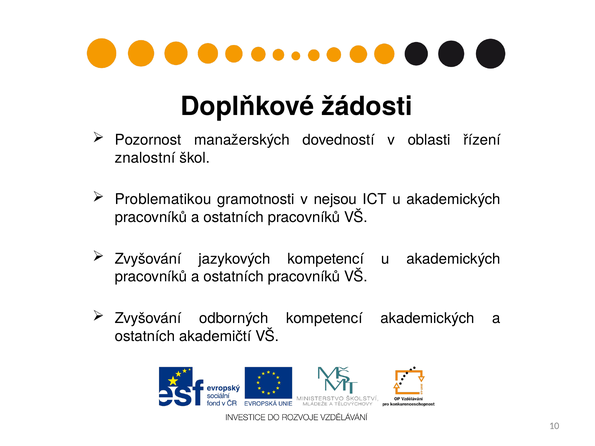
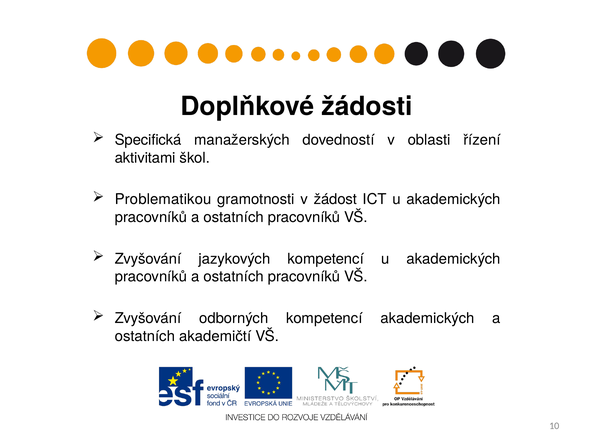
Pozornost: Pozornost -> Specifická (148, 140)
znalostní: znalostní -> aktivitami (145, 158)
nejsou: nejsou -> žádost (335, 199)
